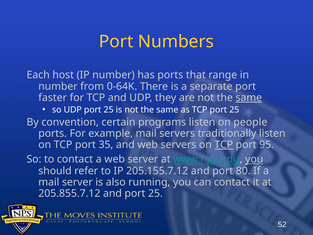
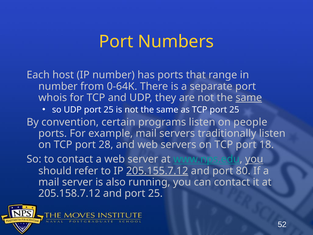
faster: faster -> whois (53, 97)
35: 35 -> 28 (106, 144)
TCP underline: present -> none (224, 144)
95: 95 -> 18 (267, 144)
205.155.7.12 underline: none -> present (157, 171)
205.855.7.12: 205.855.7.12 -> 205.158.7.12 (69, 193)
